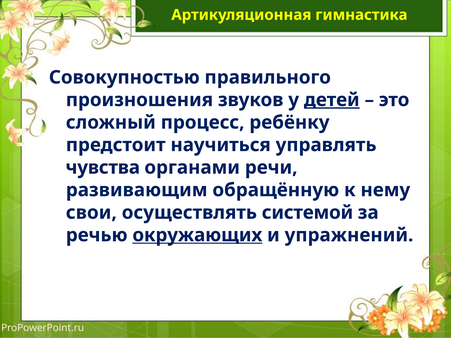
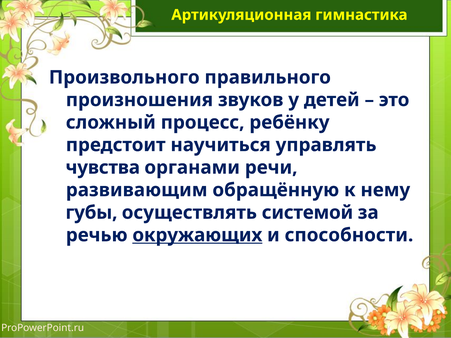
Совокупностью: Совокупностью -> Произвольного (124, 77)
детей underline: present -> none (332, 100)
свои: свои -> губы (91, 213)
упражнений: упражнений -> способности (349, 235)
